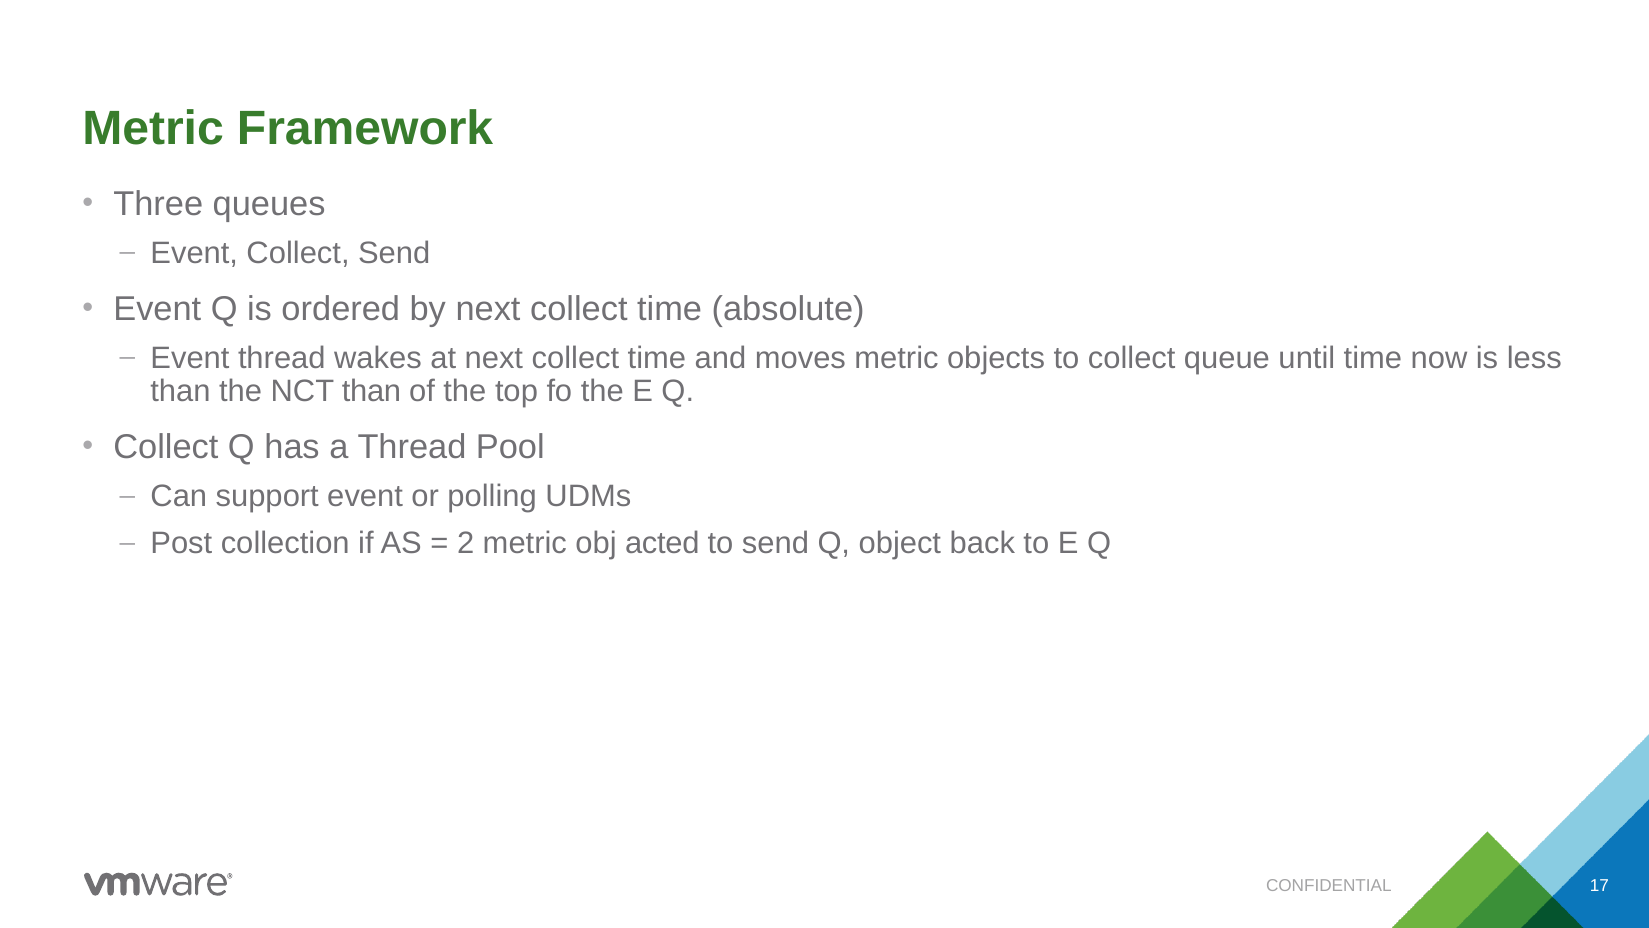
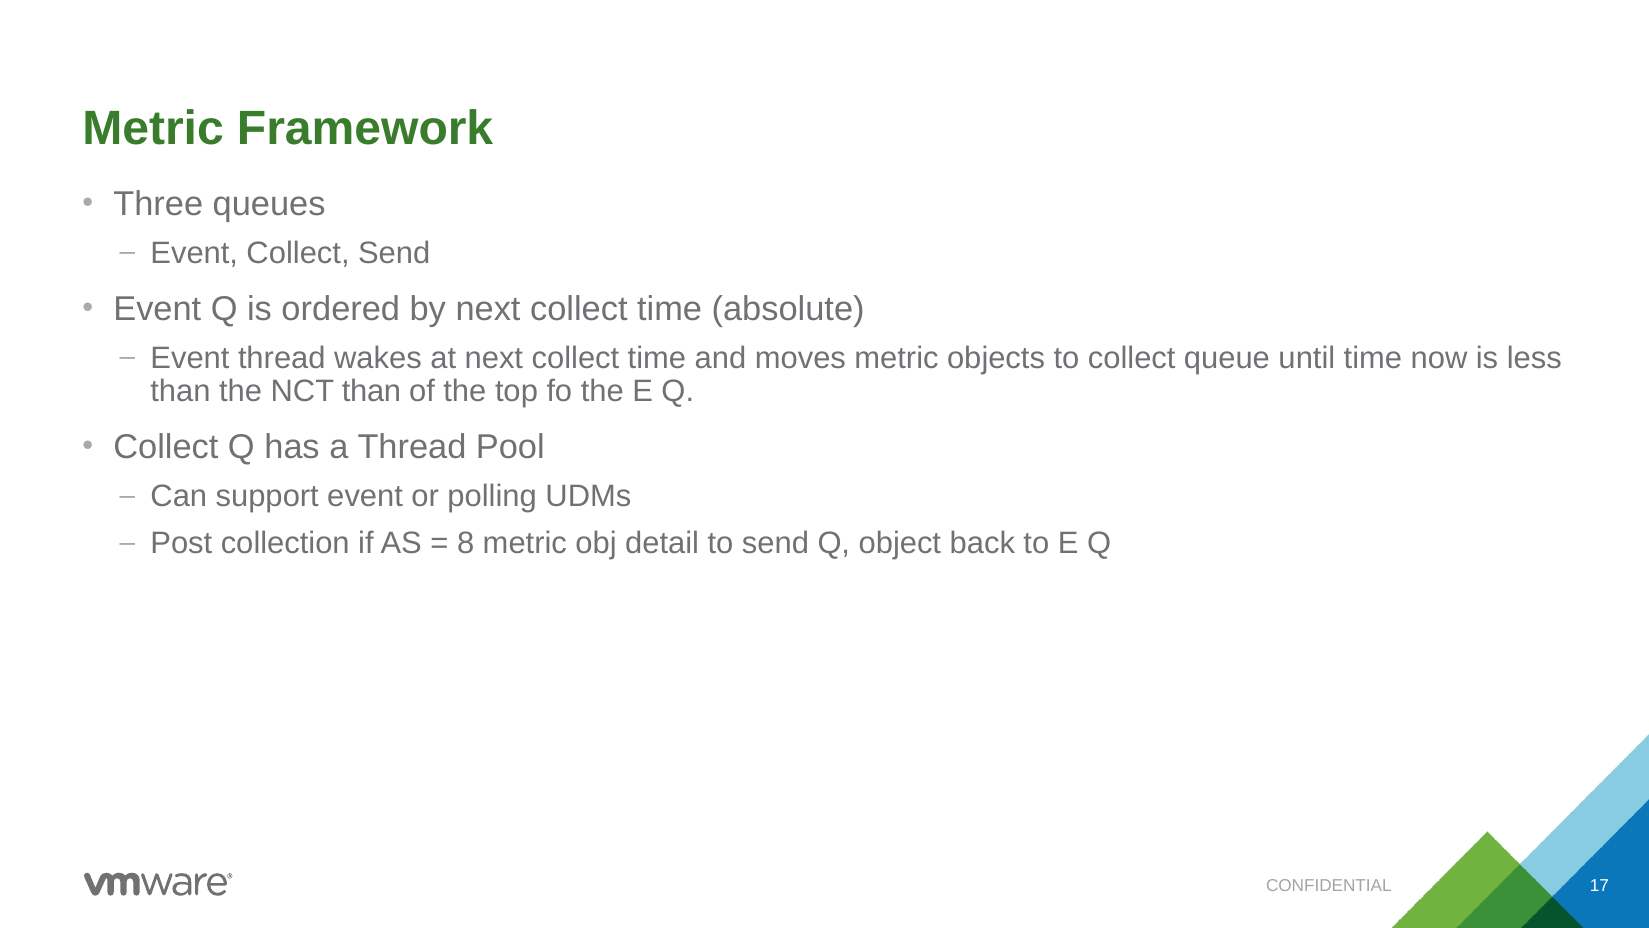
2: 2 -> 8 (466, 543)
acted: acted -> detail (662, 543)
